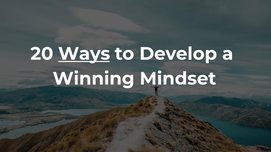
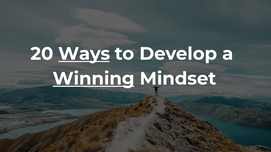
Winning underline: none -> present (94, 79)
